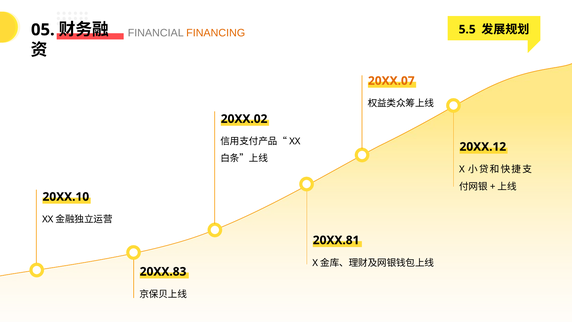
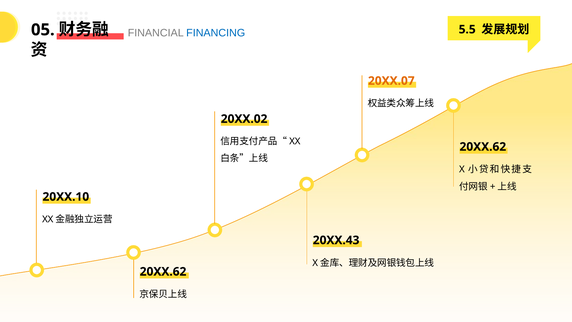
FINANCING colour: orange -> blue (216, 33)
20XX.12: 20XX.12 -> 20XX.62 (483, 147)
20XX.81: 20XX.81 -> 20XX.43 (336, 240)
20XX.83: 20XX.83 -> 20XX.62 (163, 271)
